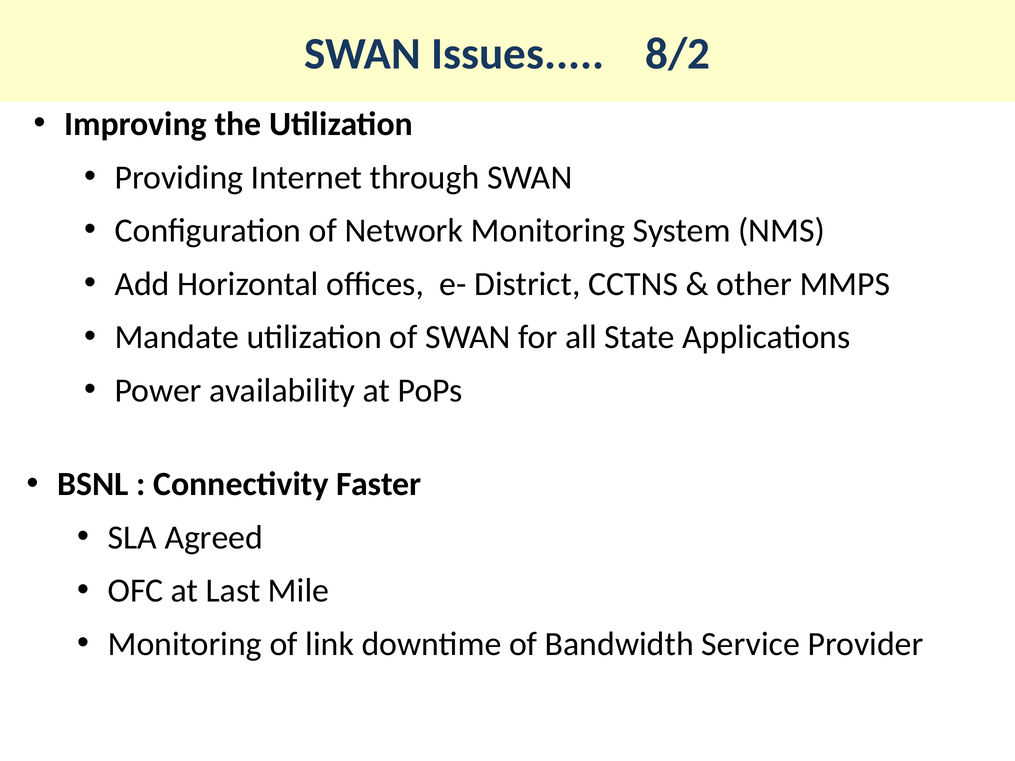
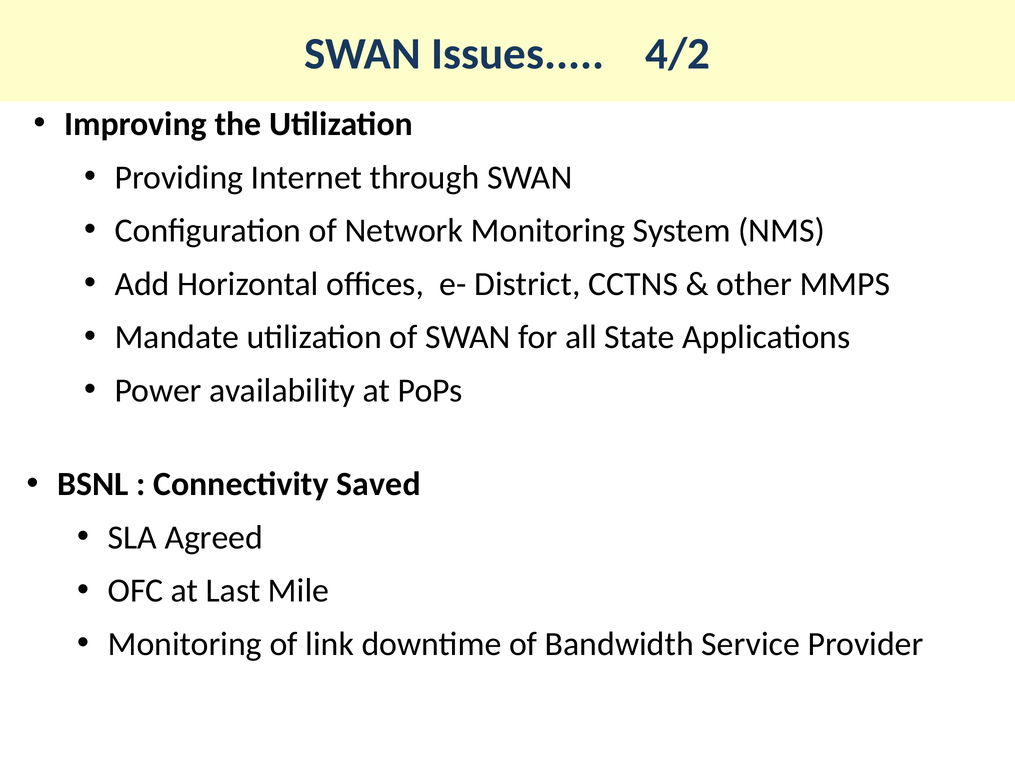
8/2: 8/2 -> 4/2 (678, 54)
Faster: Faster -> Saved (378, 484)
